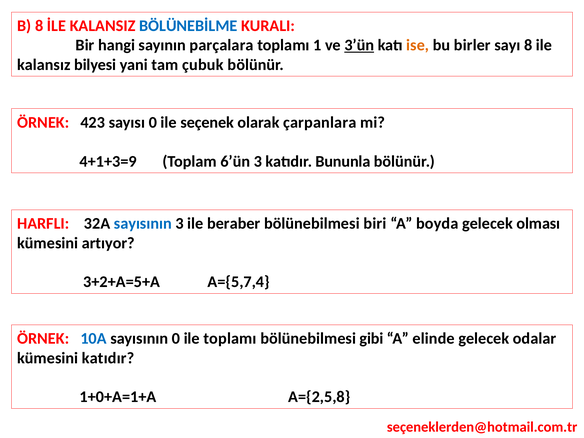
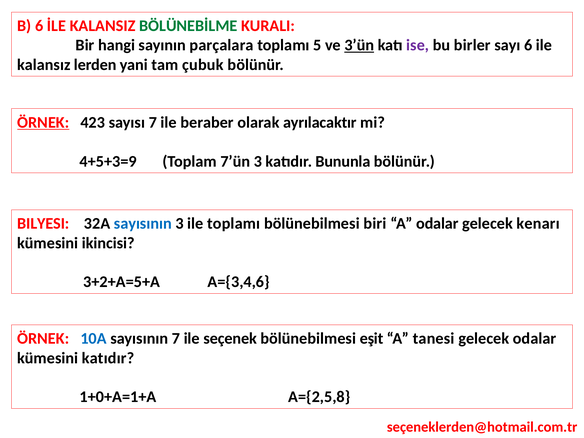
B 8: 8 -> 6 (39, 26)
BÖLÜNEBİLME colour: blue -> green (188, 26)
1: 1 -> 5 (317, 45)
ise colour: orange -> purple (418, 45)
sayı 8: 8 -> 6 (528, 45)
bilyesi: bilyesi -> lerden (95, 65)
ÖRNEK underline: none -> present (43, 122)
sayısı 0: 0 -> 7 (153, 122)
seçenek: seçenek -> beraber (207, 122)
çarpanlara: çarpanlara -> ayrılacaktır (320, 122)
4+1+3=9: 4+1+3=9 -> 4+5+3=9 (108, 161)
6’ün: 6’ün -> 7’ün (235, 161)
HARFLI: HARFLI -> BILYESI (43, 224)
ile beraber: beraber -> toplamı (234, 224)
A boyda: boyda -> odalar (437, 224)
olması: olması -> kenarı (538, 224)
artıyor: artıyor -> ikincisi (108, 243)
A={5,7,4: A={5,7,4 -> A={3,4,6 (239, 282)
sayısının 0: 0 -> 7 (176, 339)
ile toplamı: toplamı -> seçenek (230, 339)
gibi: gibi -> eşit (372, 339)
elinde: elinde -> tanesi (434, 339)
